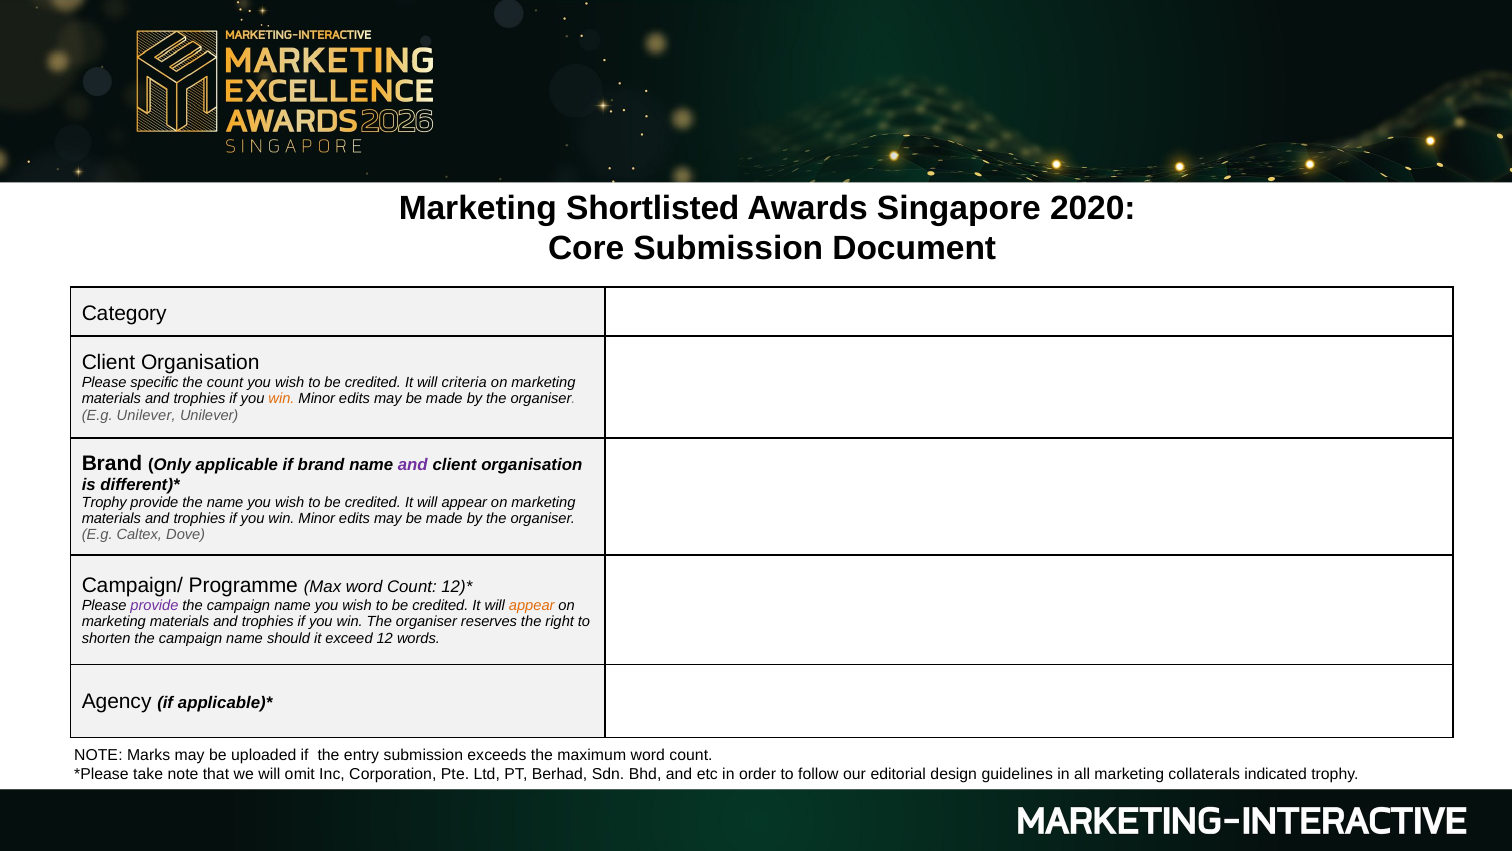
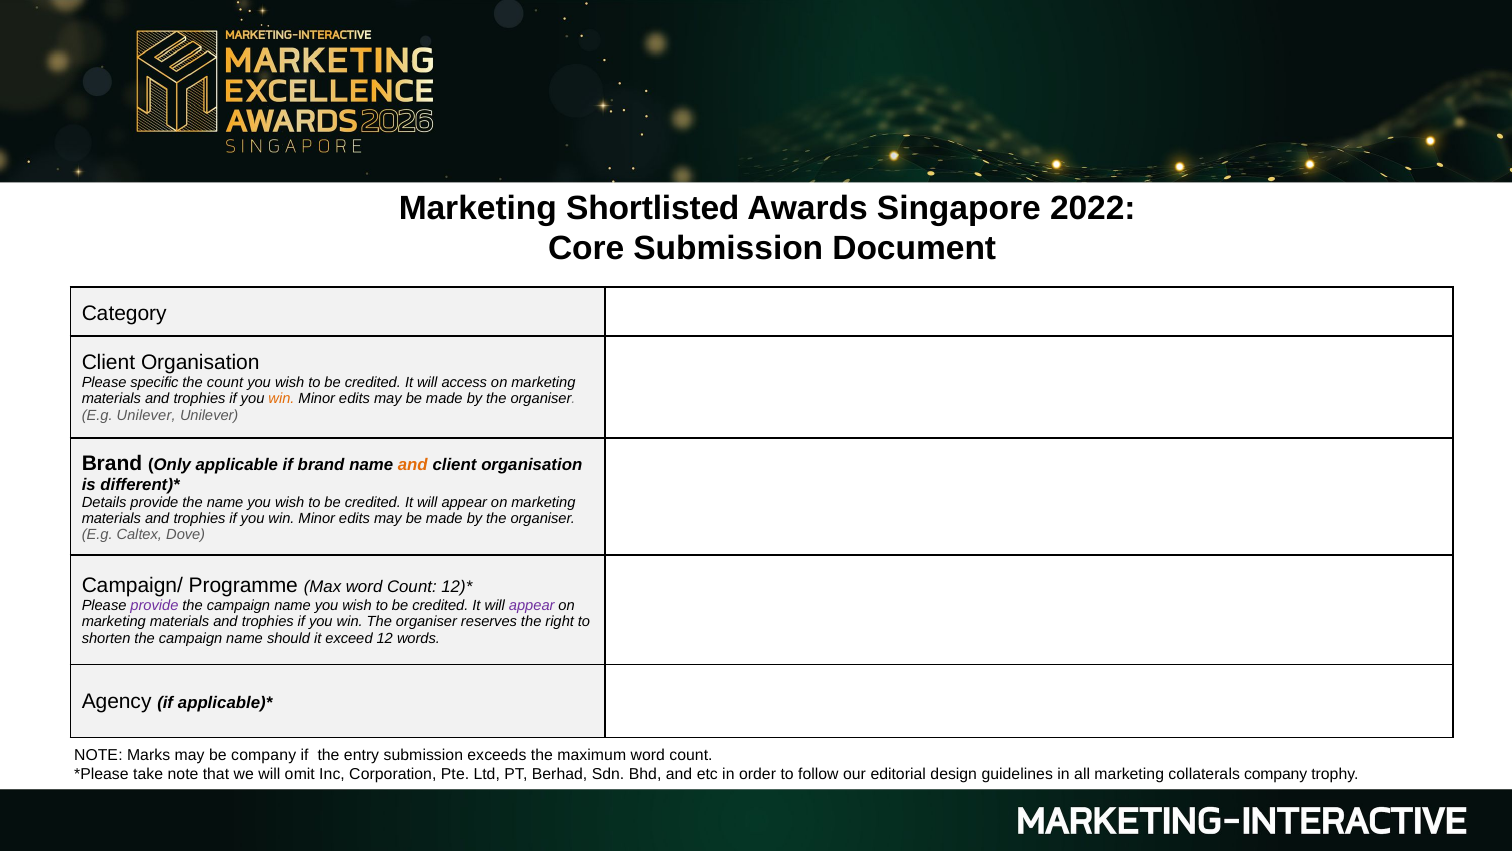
2020: 2020 -> 2022 (1093, 208)
criteria: criteria -> access (464, 382)
and colour: purple -> orange (413, 464)
Trophy: Trophy -> Details (104, 502)
appear colour: orange -> purple (532, 605)
be uploaded: uploaded -> company (264, 755)
collaterals indicated: indicated -> company (1276, 774)
